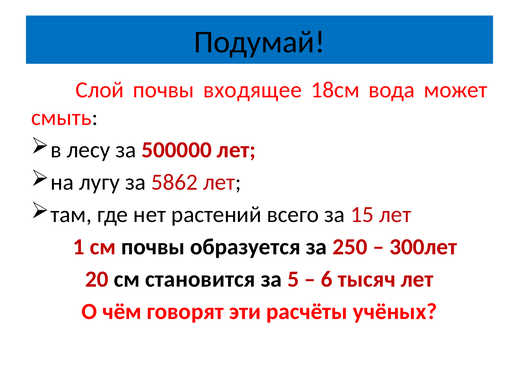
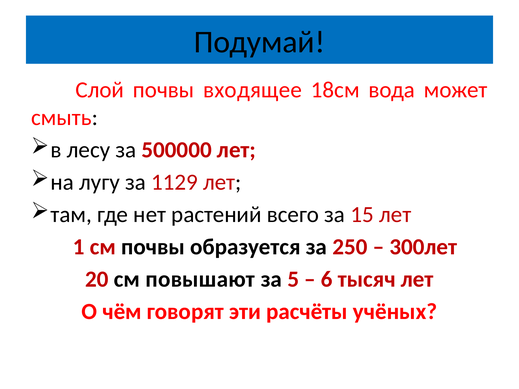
5862: 5862 -> 1129 (174, 182)
становится: становится -> повышают (200, 279)
